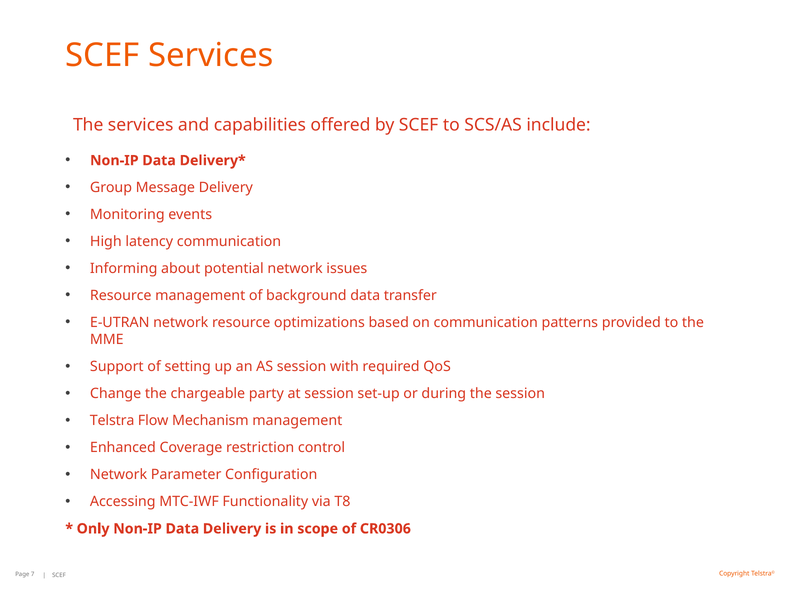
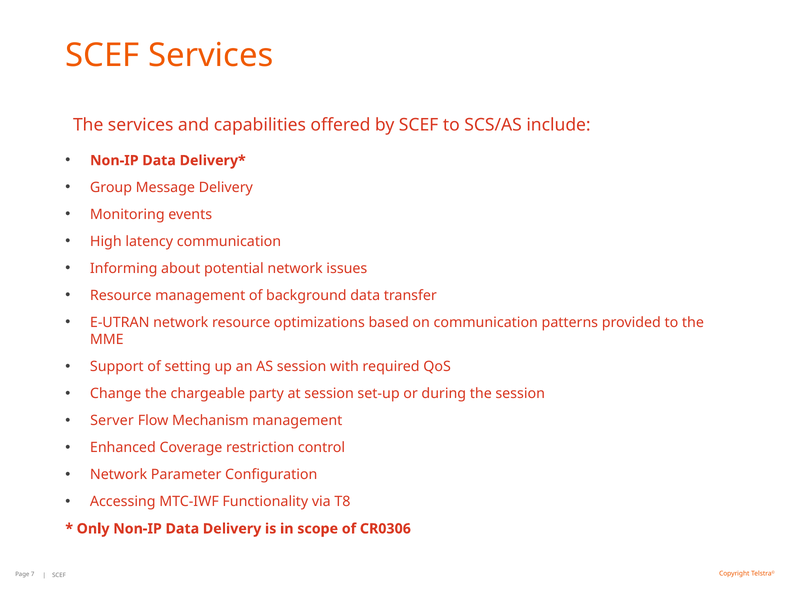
Telstra: Telstra -> Server (112, 421)
